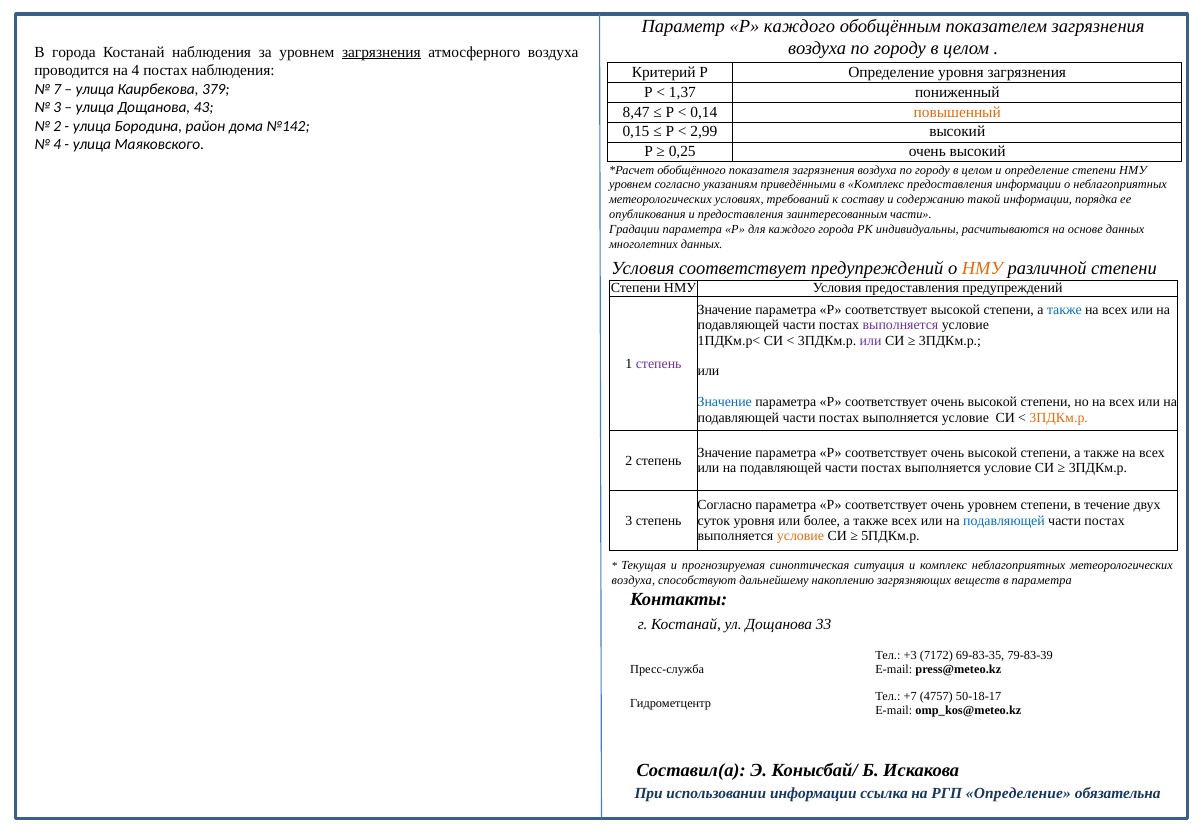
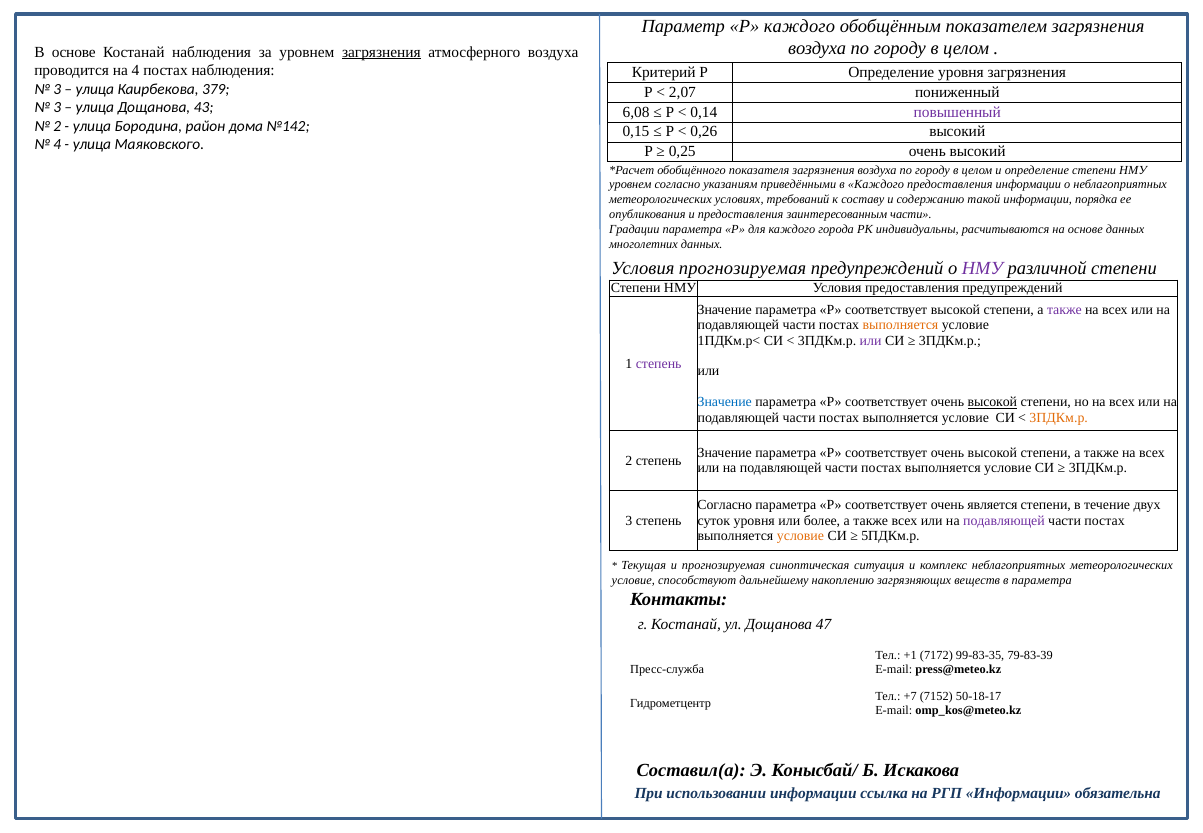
В города: города -> основе (74, 52)
7: 7 -> 3 (57, 89)
1,37: 1,37 -> 2,07 (682, 92)
8,47: 8,47 -> 6,08 (636, 112)
повышенный colour: orange -> purple (957, 112)
2,99: 2,99 -> 0,26 (704, 132)
в Комплекс: Комплекс -> Каждого (876, 185)
Условия соответствует: соответствует -> прогнозируемая (743, 269)
НМУ colour: orange -> purple (982, 269)
также colour: blue -> purple (1064, 310)
выполняется colour: purple -> orange (900, 325)
высокой underline: none -> present (992, 402)
очень уровнем: уровнем -> является (992, 505)
подавляющей colour: blue -> purple (1004, 521)
воздуха: воздуха -> условие (633, 580)
33: 33 -> 47 (824, 624)
+3: +3 -> +1 (910, 656)
69-83-35: 69-83-35 -> 99-83-35 (980, 656)
4757: 4757 -> 7152 (936, 696)
РГП Определение: Определение -> Информации (1019, 793)
